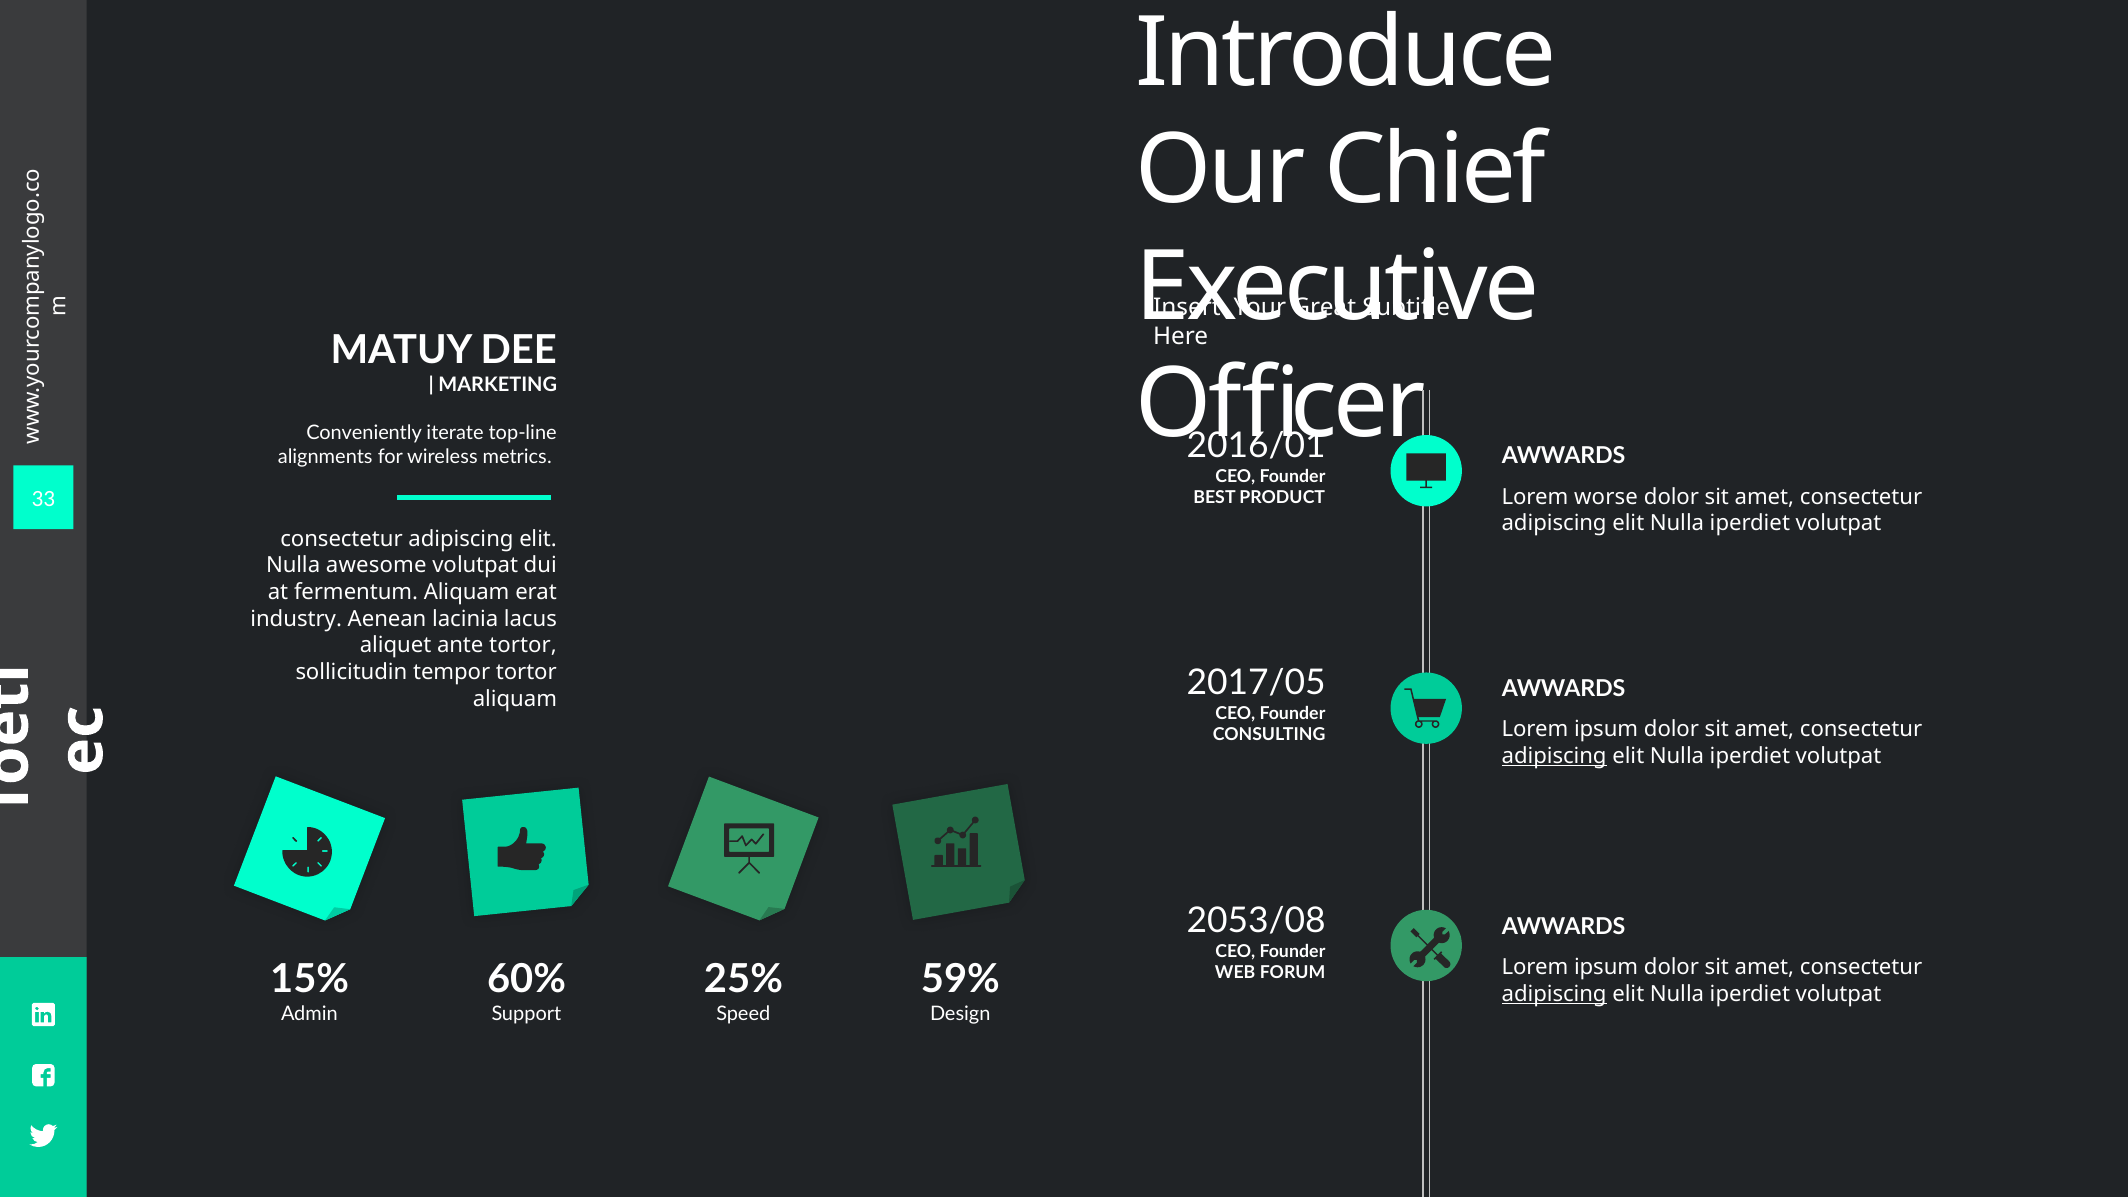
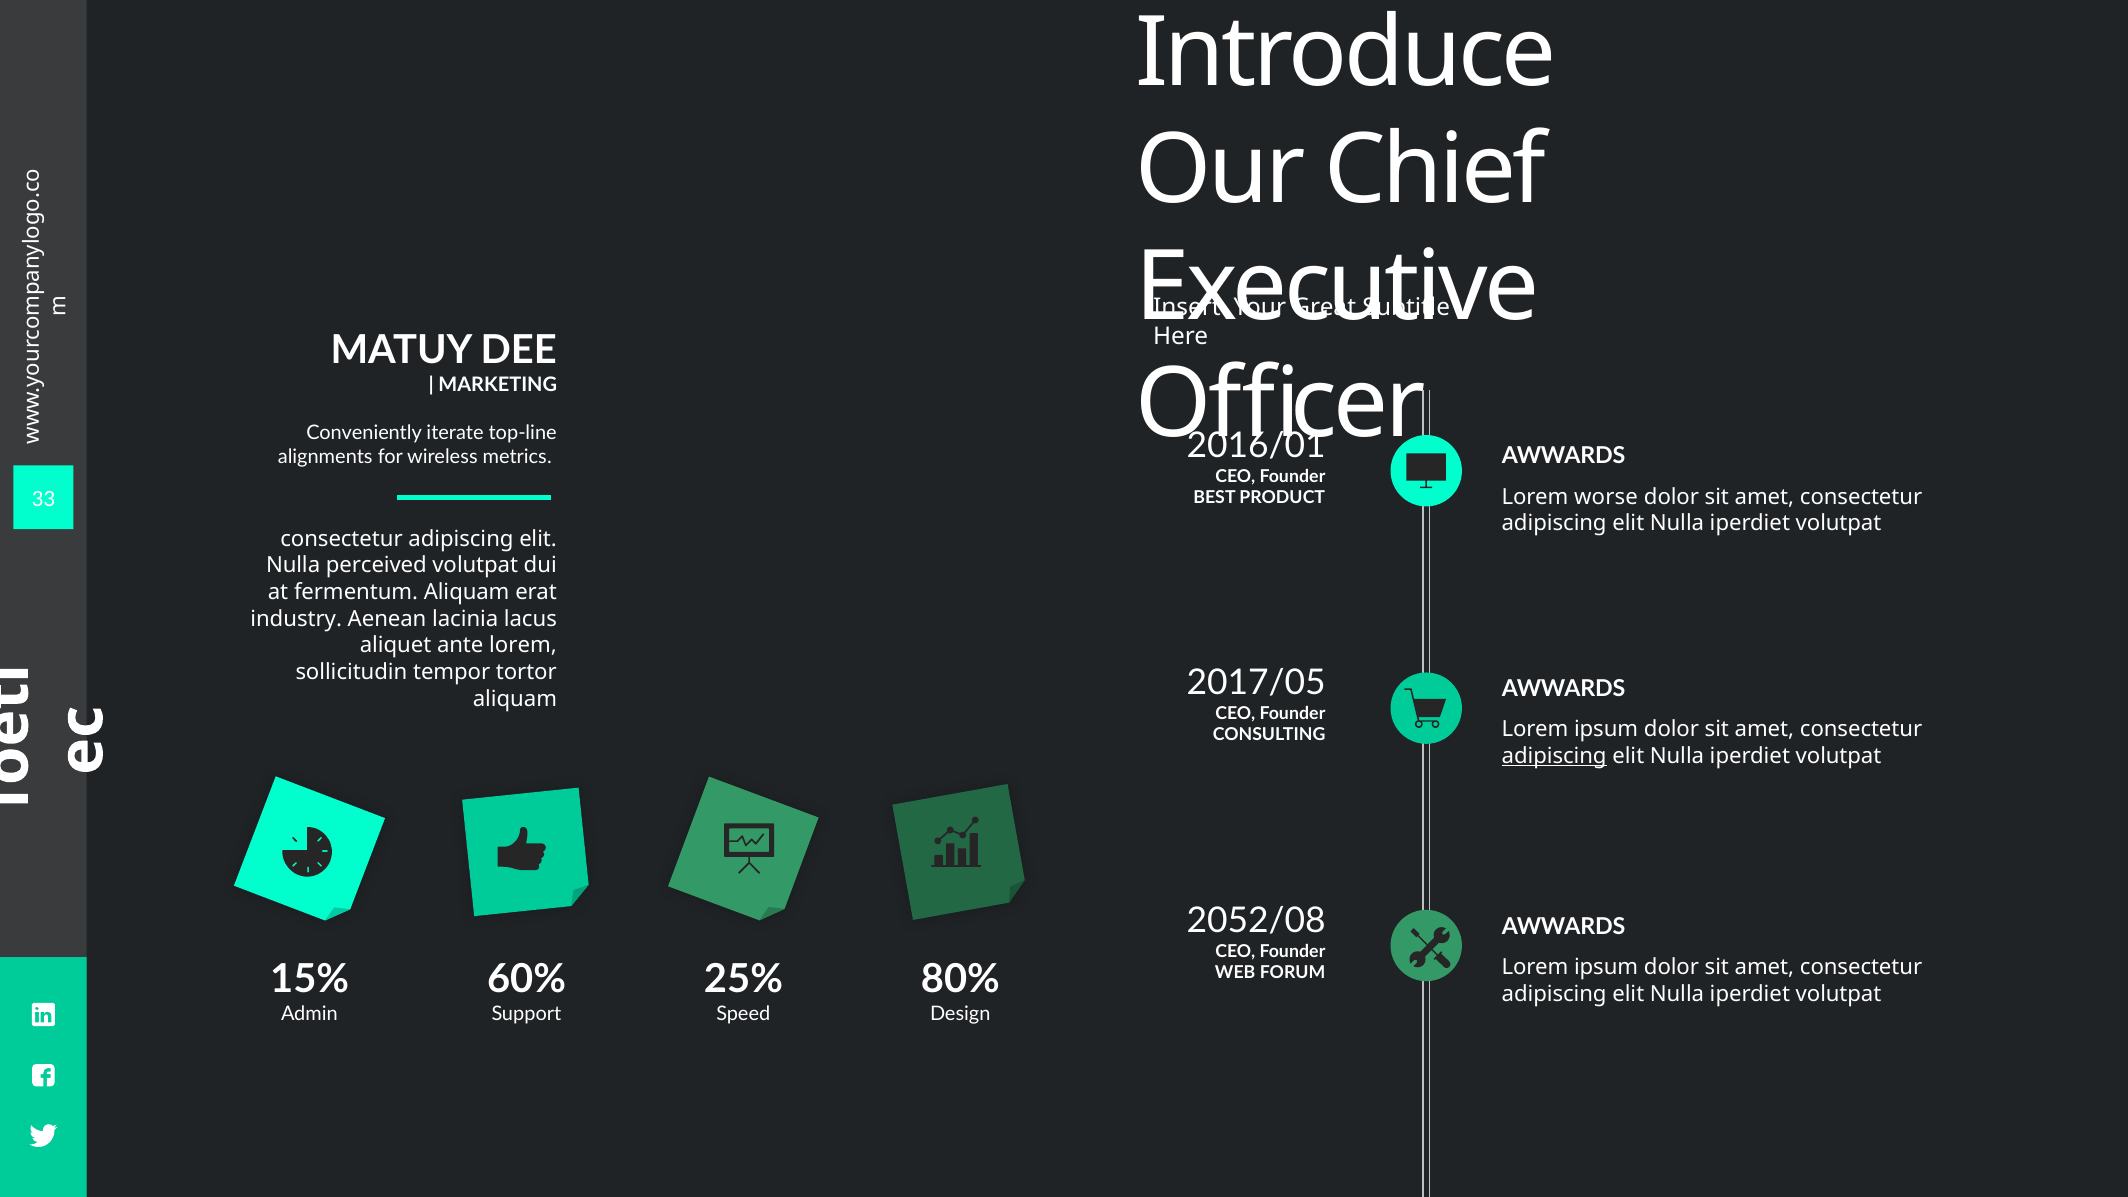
awesome: awesome -> perceived (376, 566)
ante tortor: tortor -> lorem (523, 646)
2053/08: 2053/08 -> 2052/08 (1256, 921)
59%: 59% -> 80% (960, 979)
adipiscing underline: present -> none (1554, 994)
